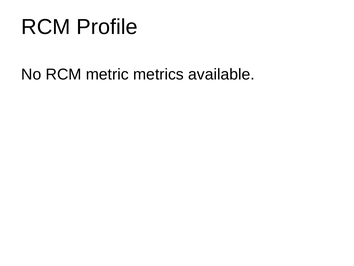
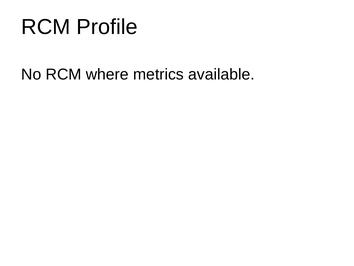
metric: metric -> where (107, 74)
